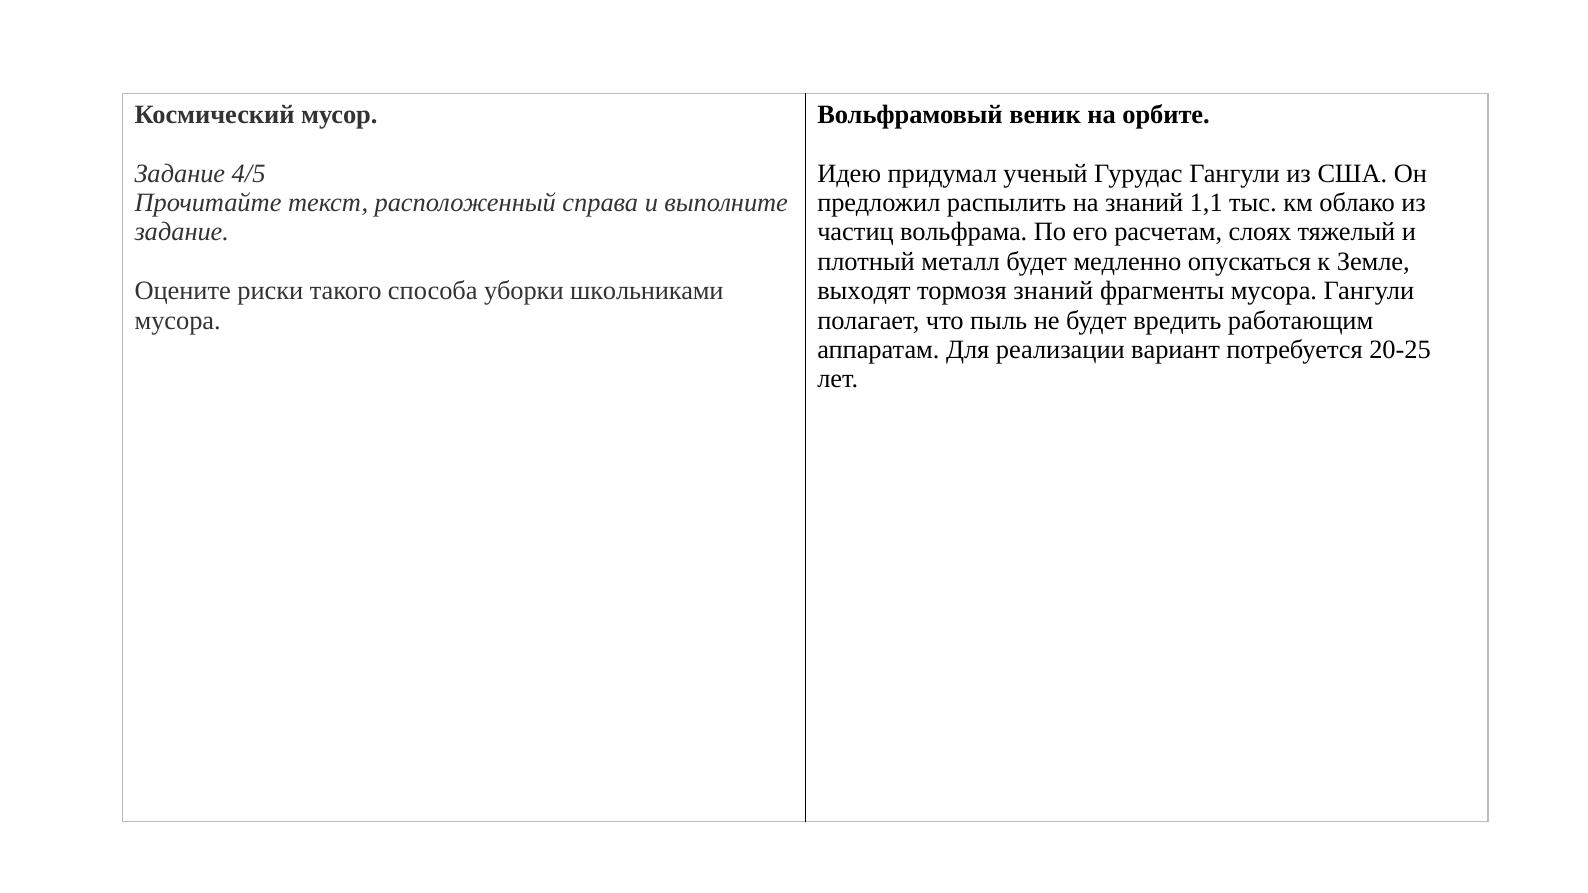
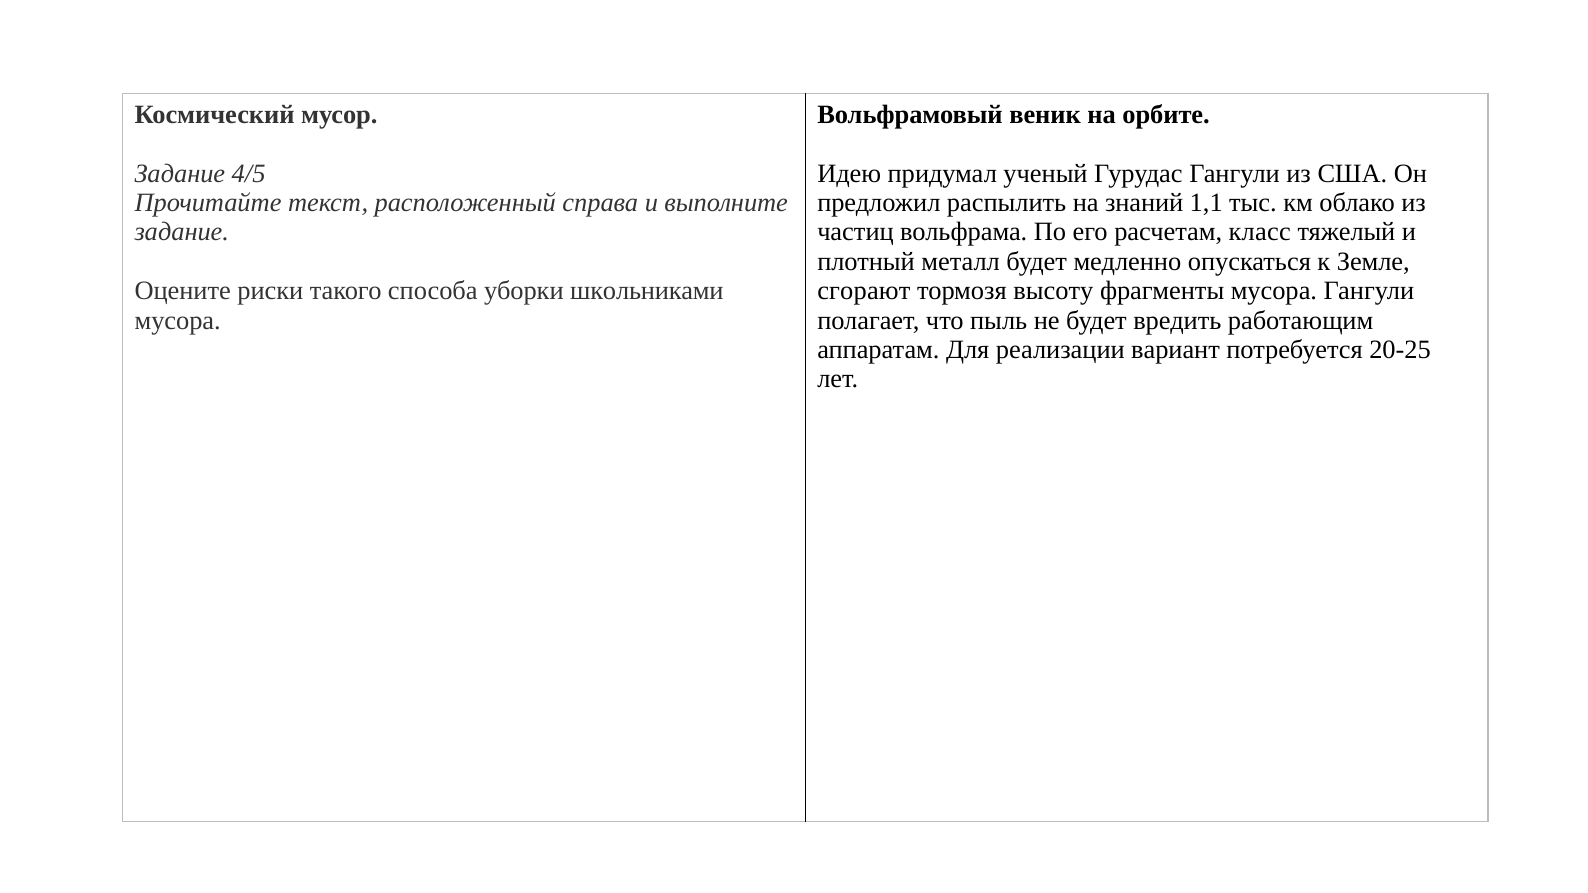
слоях: слоях -> класс (1260, 232)
выходят: выходят -> сгорают (864, 291)
тормозя знаний: знаний -> высоту (1053, 291)
